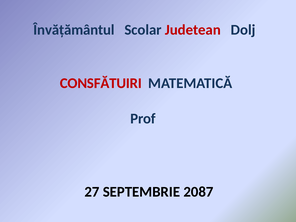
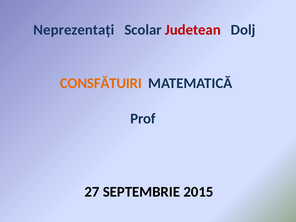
Învăţământul: Învăţământul -> Neprezentaţi (74, 30)
CONSFĂTUIRI colour: red -> orange (101, 83)
2087: 2087 -> 2015 (198, 192)
